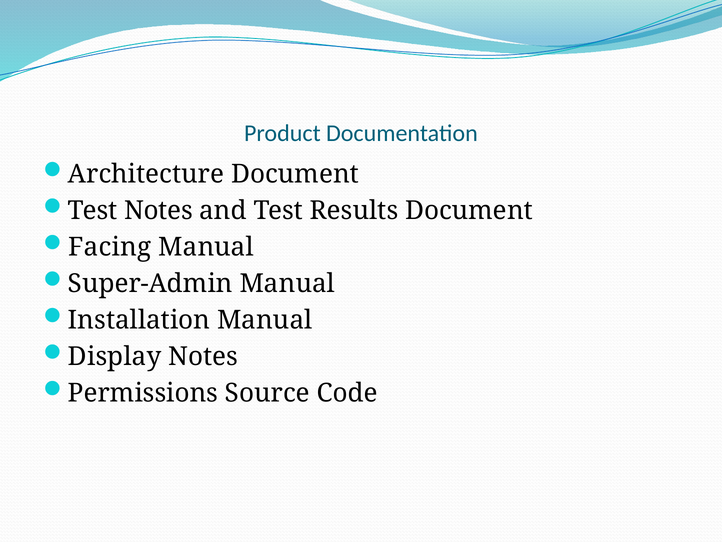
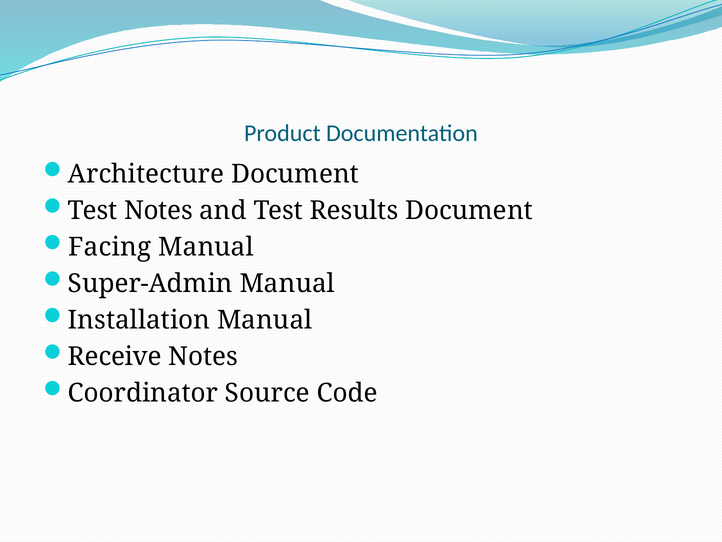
Display: Display -> Receive (115, 356)
Permissions: Permissions -> Coordinator (143, 393)
